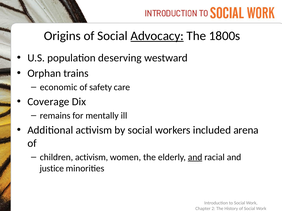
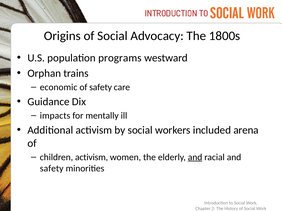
Advocacy underline: present -> none (157, 36)
deserving: deserving -> programs (120, 58)
Coverage: Coverage -> Guidance (48, 102)
remains: remains -> impacts (55, 116)
justice: justice -> safety (52, 169)
